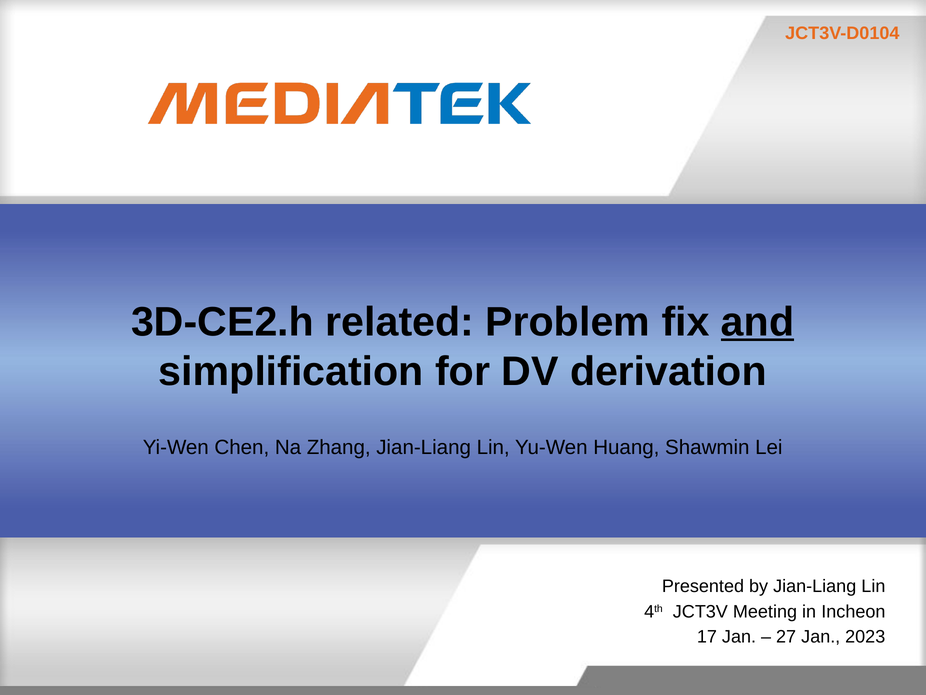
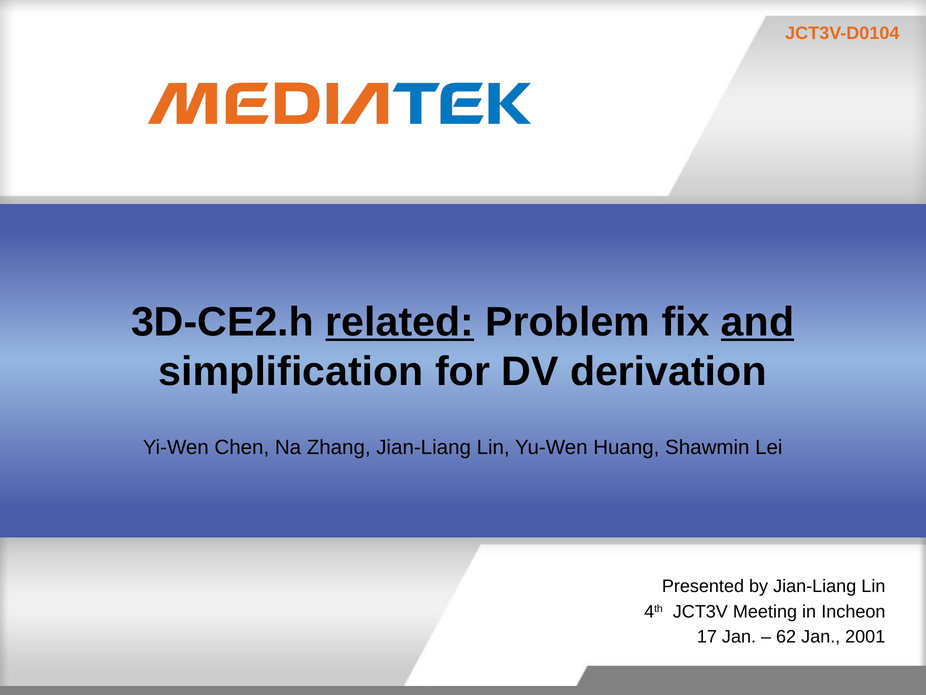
related underline: none -> present (400, 322)
27: 27 -> 62 (786, 636)
2023: 2023 -> 2001 (865, 636)
